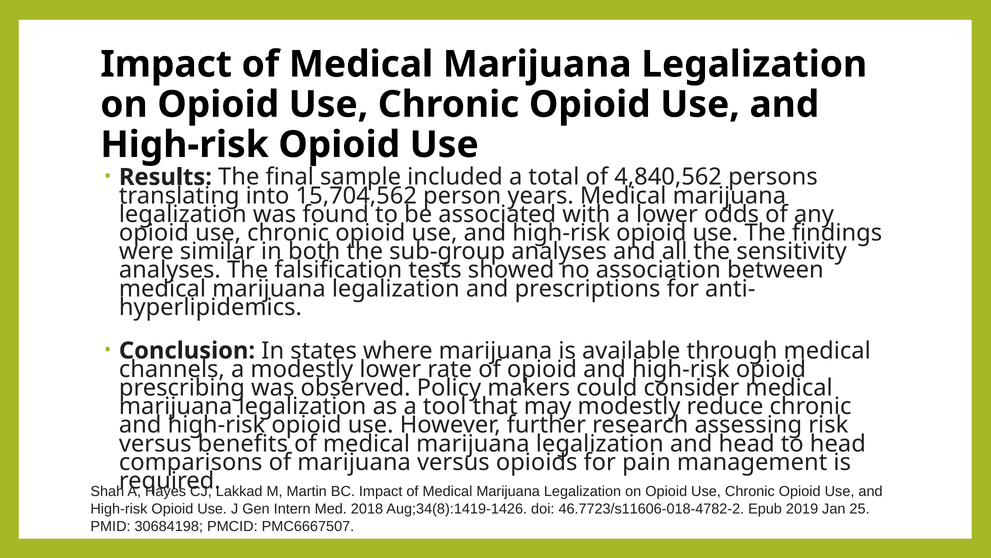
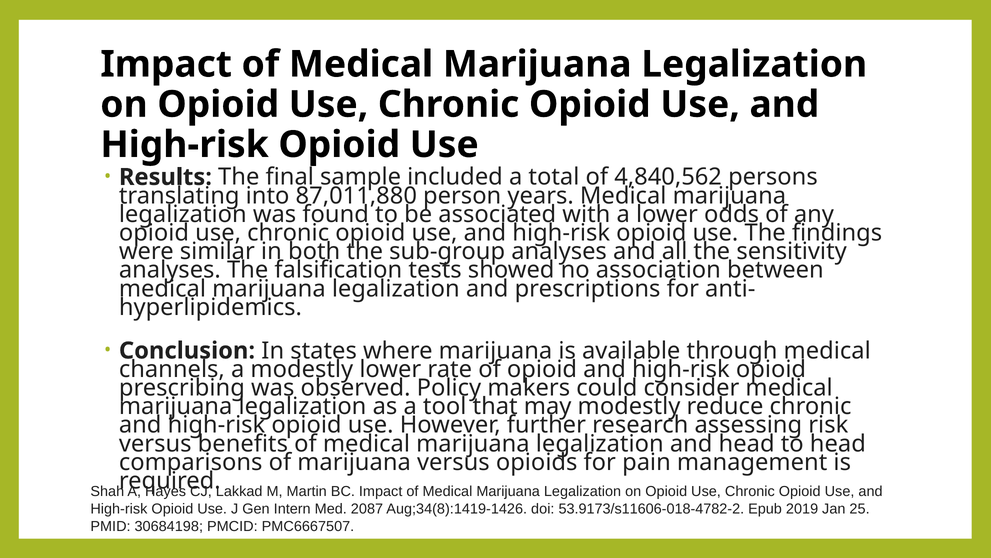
15,704,562: 15,704,562 -> 87,011,880 (356, 196)
2018: 2018 -> 2087 (367, 509)
46.7723/s11606-018-4782-2: 46.7723/s11606-018-4782-2 -> 53.9173/s11606-018-4782-2 (651, 509)
